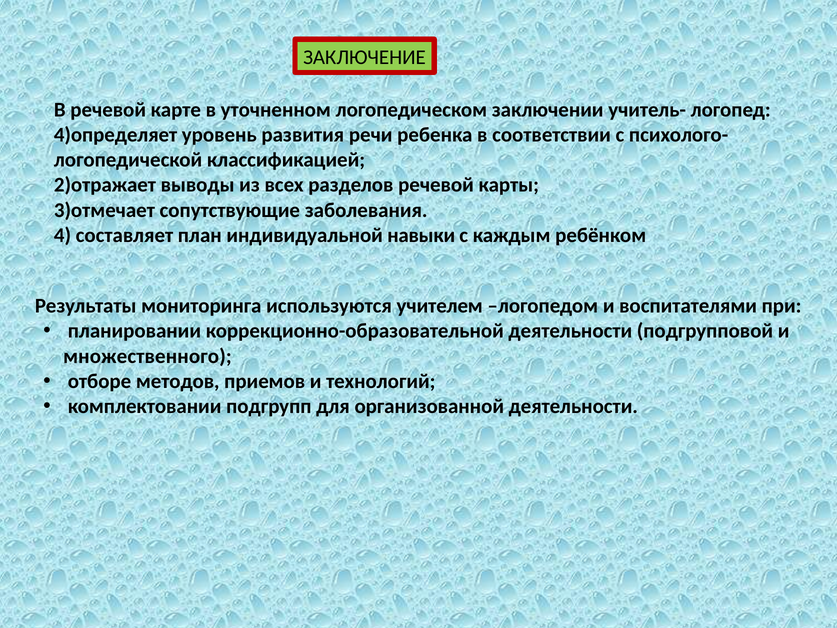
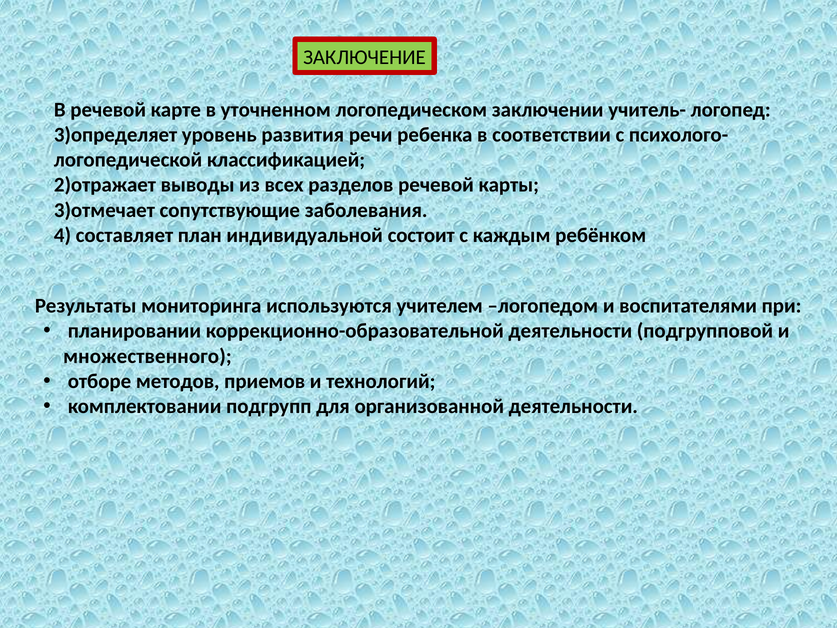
4)определяет: 4)определяет -> 3)определяет (116, 135)
навыки: навыки -> состоит (421, 235)
